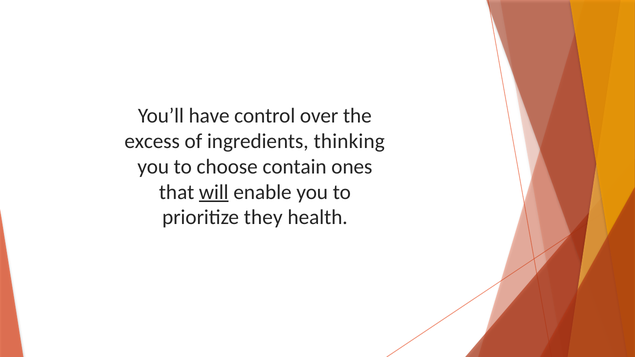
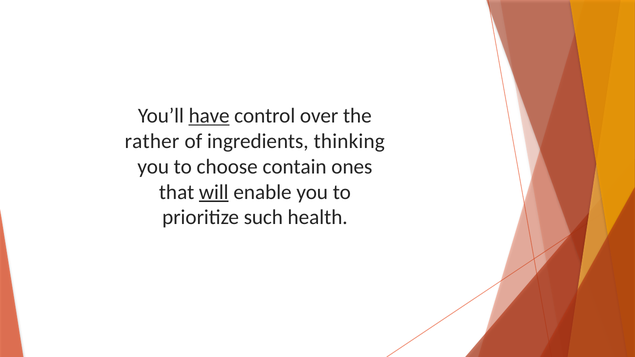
have underline: none -> present (209, 116)
excess: excess -> rather (152, 141)
they: they -> such (263, 218)
